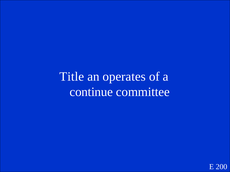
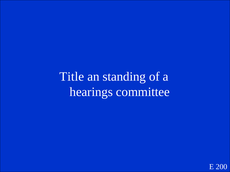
operates: operates -> standing (124, 77)
continue: continue -> hearings (91, 92)
